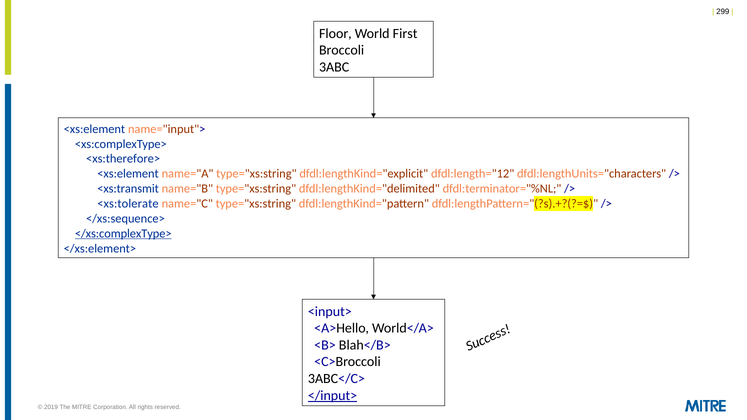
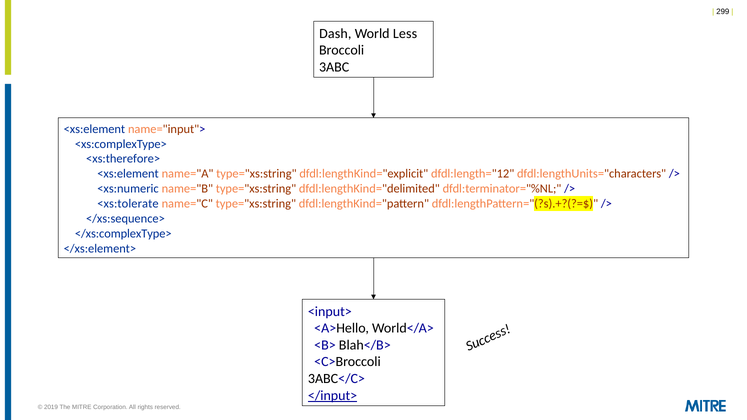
Floor: Floor -> Dash (335, 34)
First: First -> Less (405, 34)
<xs:transmit: <xs:transmit -> <xs:numeric (128, 189)
</xs:complexType> underline: present -> none (123, 234)
